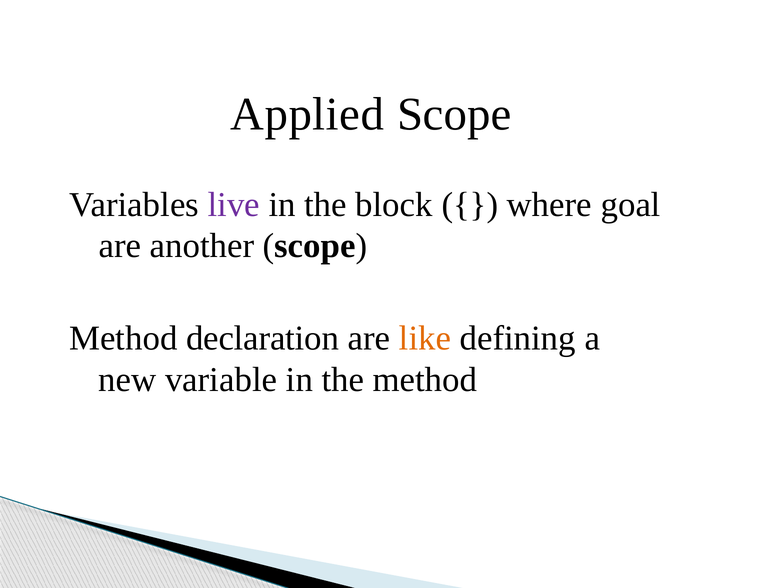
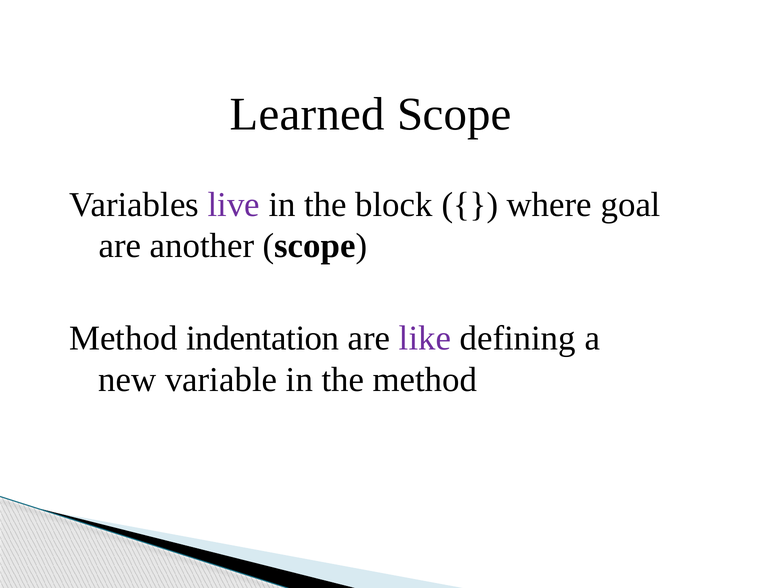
Applied: Applied -> Learned (307, 114)
declaration: declaration -> indentation (263, 338)
like colour: orange -> purple (425, 338)
